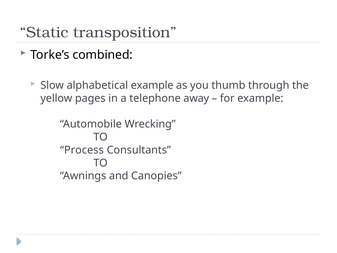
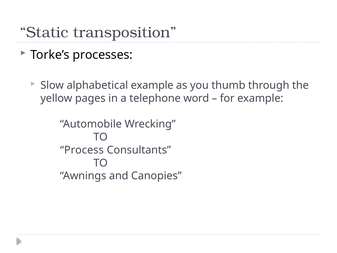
combined: combined -> processes (103, 55)
away: away -> word (196, 98)
